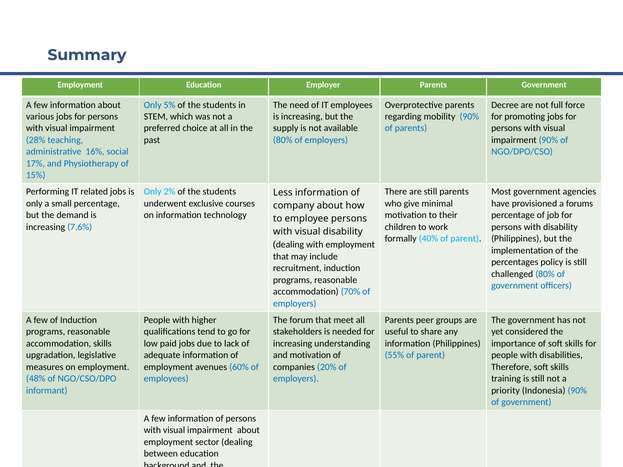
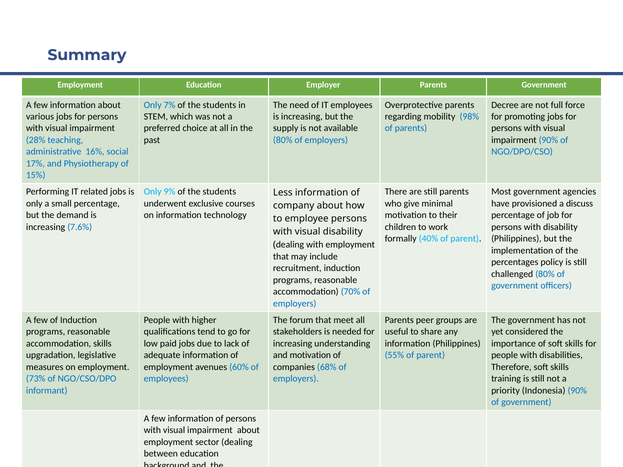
5%: 5% -> 7% (170, 105)
mobility 90%: 90% -> 98% (469, 117)
2%: 2% -> 9% (170, 192)
forums: forums -> discuss (580, 204)
20%: 20% -> 68% (327, 367)
48%: 48% -> 73% (36, 379)
